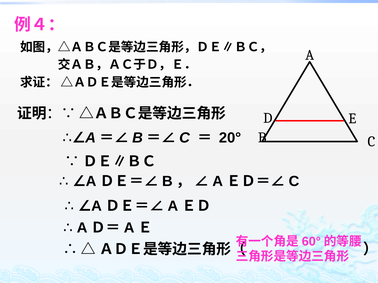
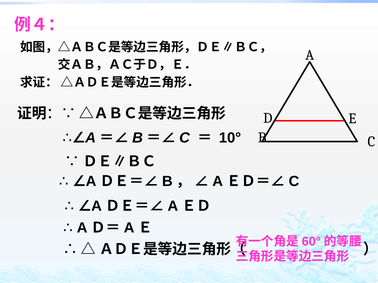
20°: 20° -> 10° (230, 138)
